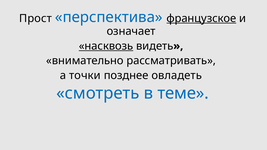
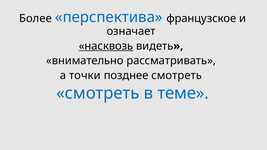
Прост: Прост -> Более (35, 18)
французское underline: present -> none (201, 18)
позднее овладеть: овладеть -> смотреть (177, 76)
